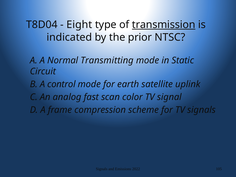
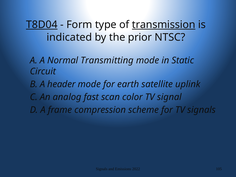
T8D04 underline: none -> present (42, 25)
Eight: Eight -> Form (79, 25)
control: control -> header (61, 84)
